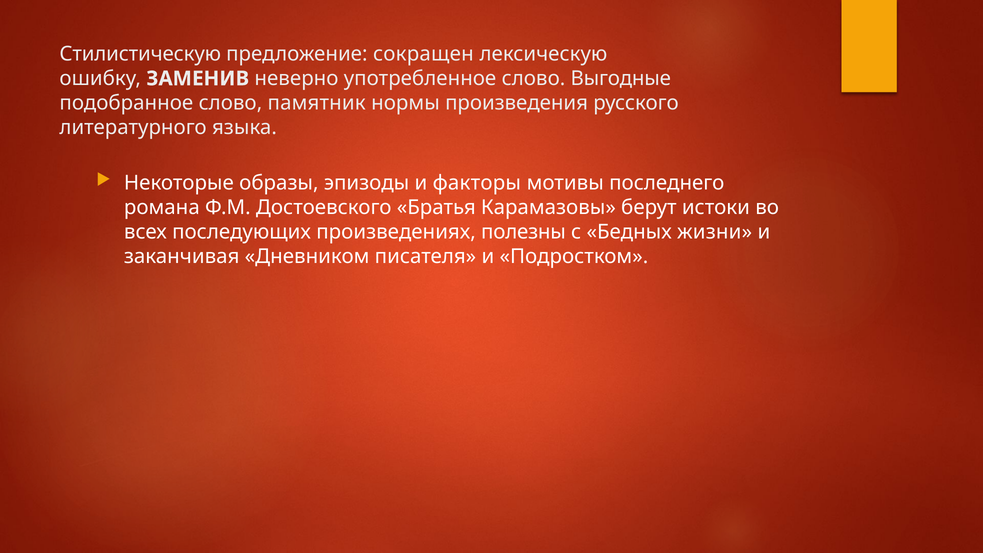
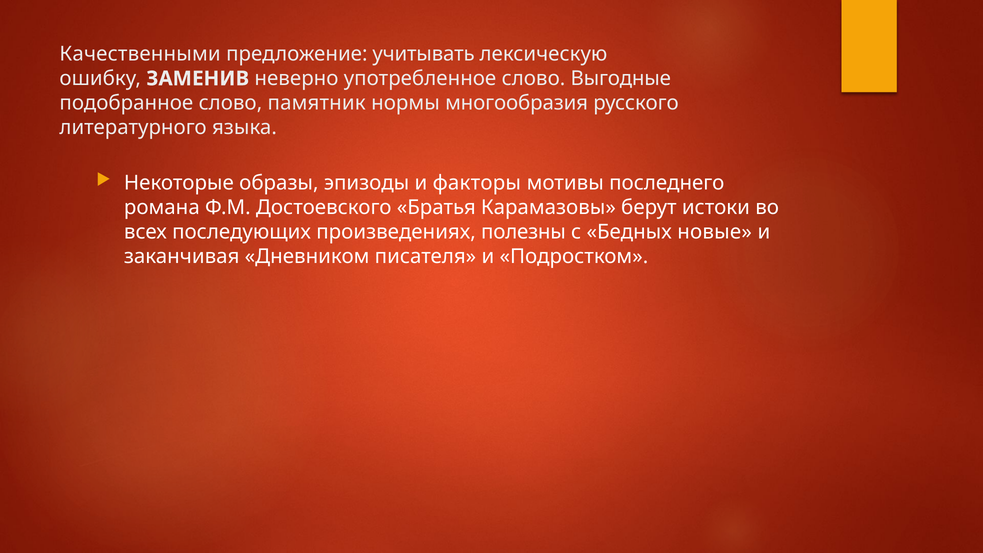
Стилистическую: Стилистическую -> Качественными (140, 54)
сокращен: сокращен -> учитывать (424, 54)
произведения: произведения -> многообразия (517, 103)
жизни: жизни -> новые (715, 232)
